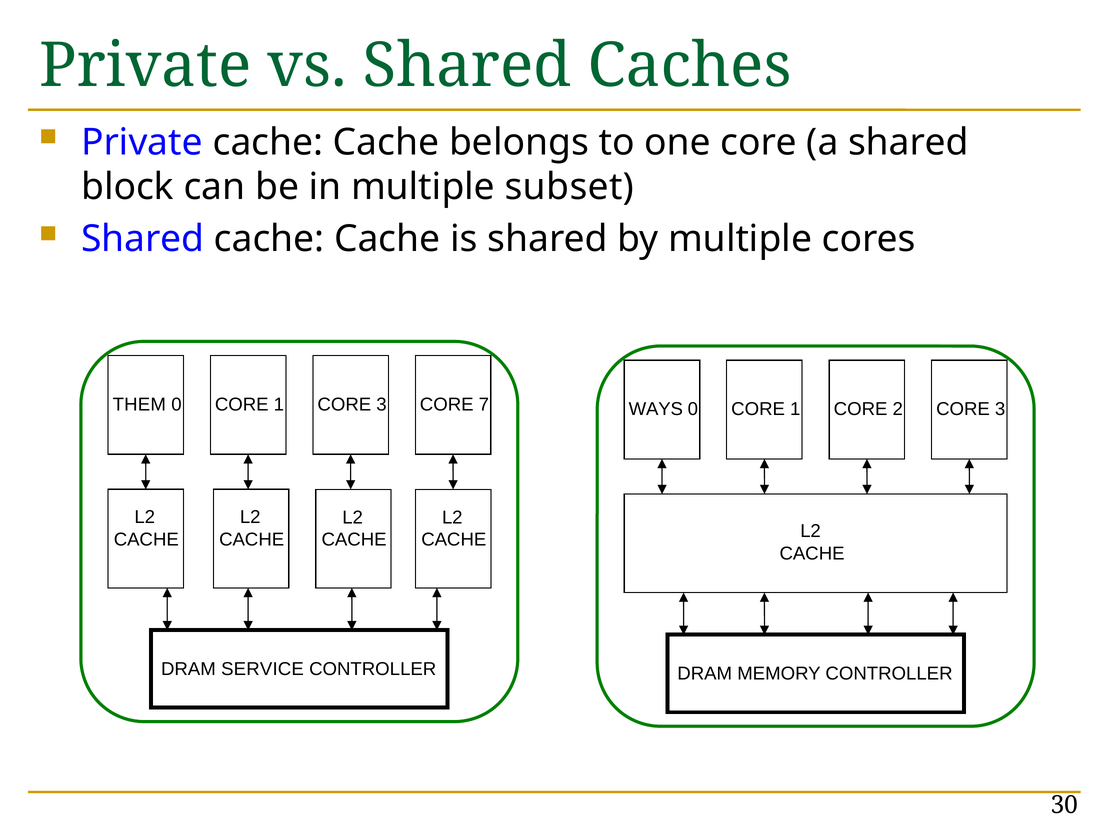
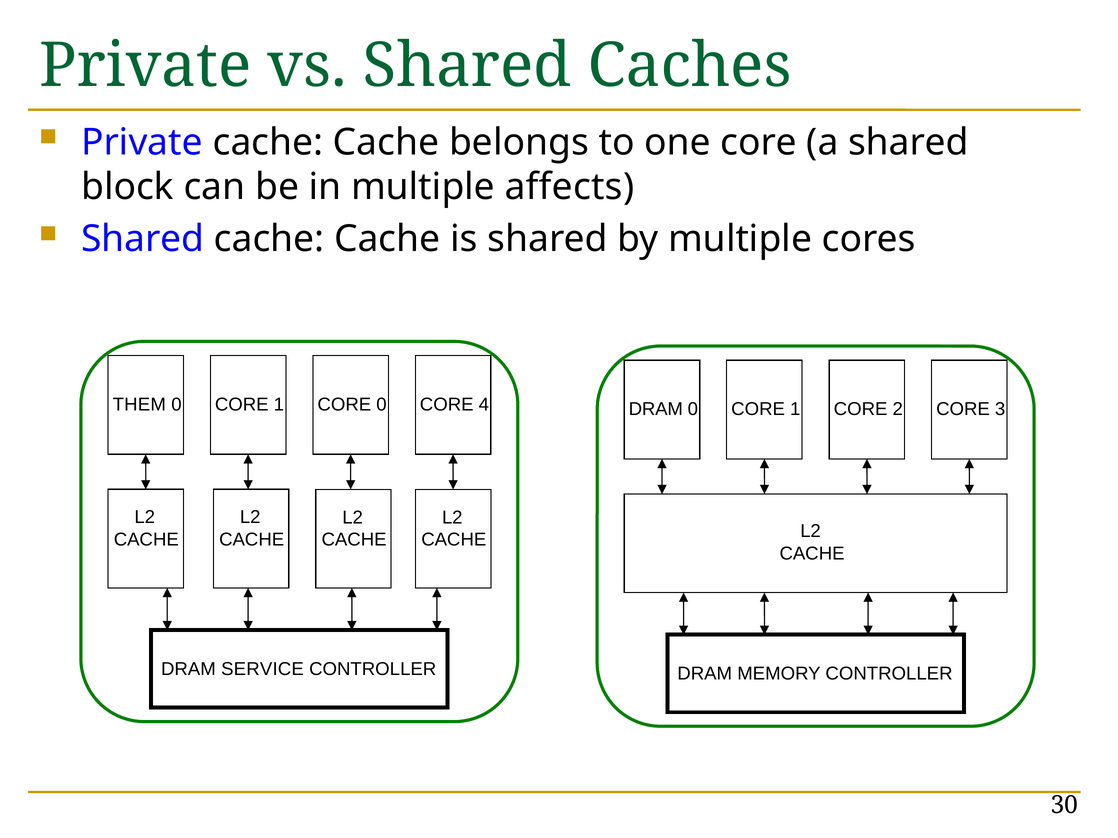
subset: subset -> affects (569, 187)
1 CORE 3: 3 -> 0 (381, 405)
7: 7 -> 4 (484, 405)
WAYS: WAYS -> DRAM (656, 409)
